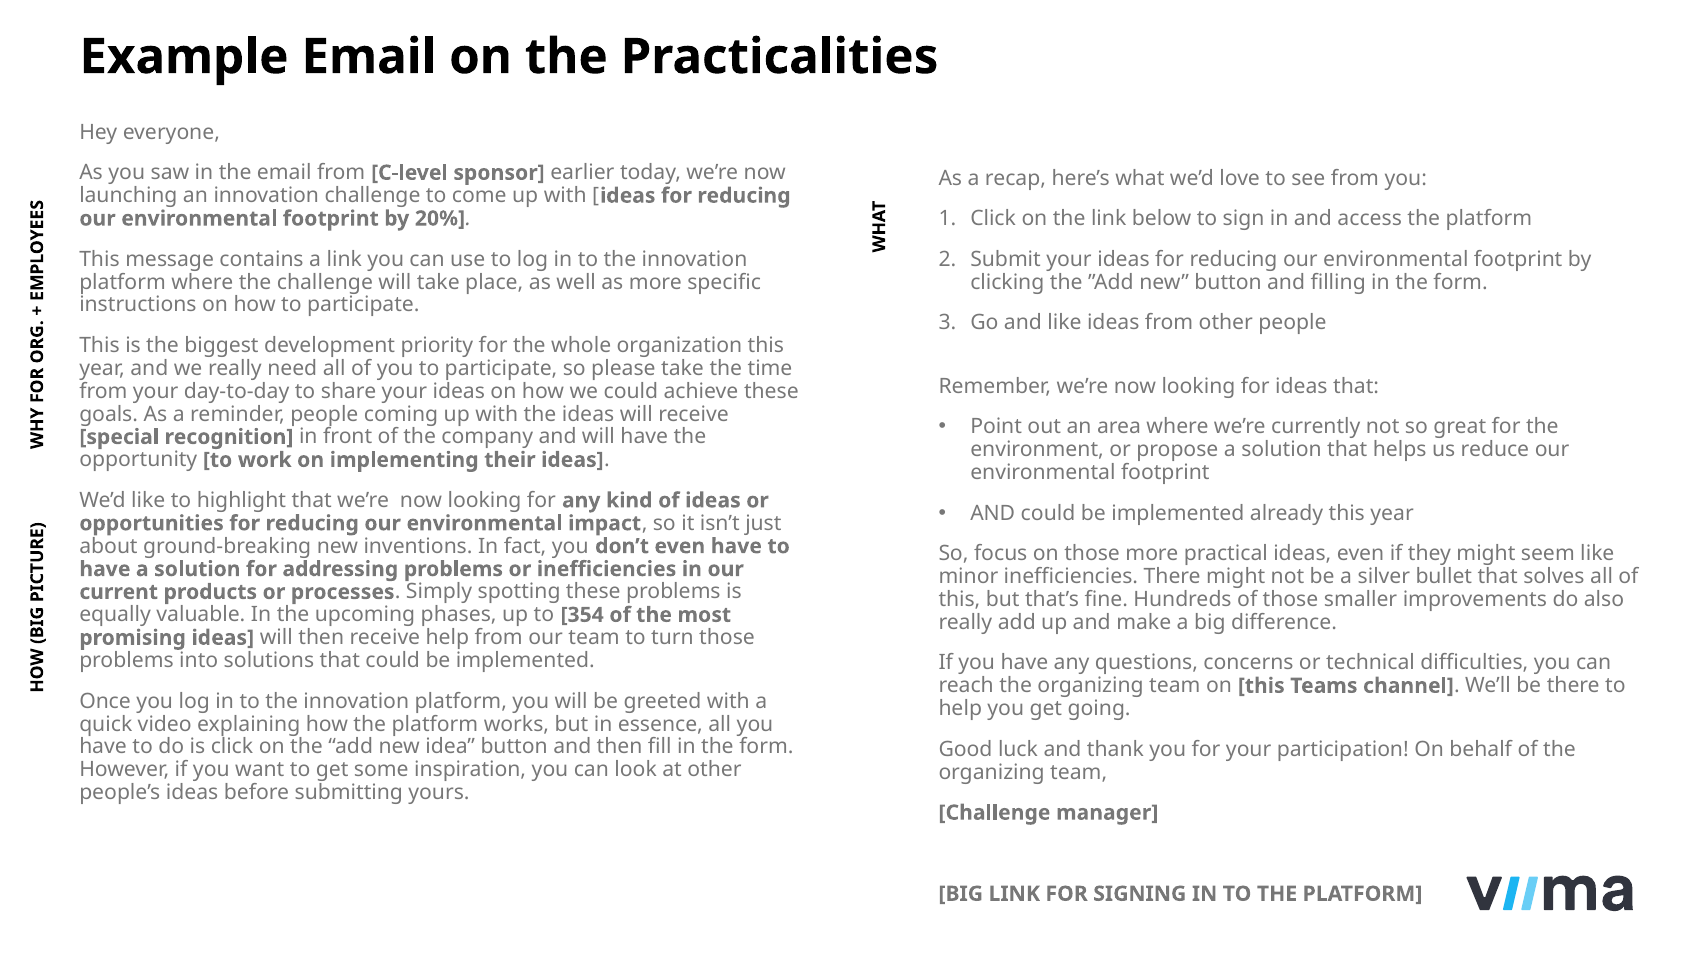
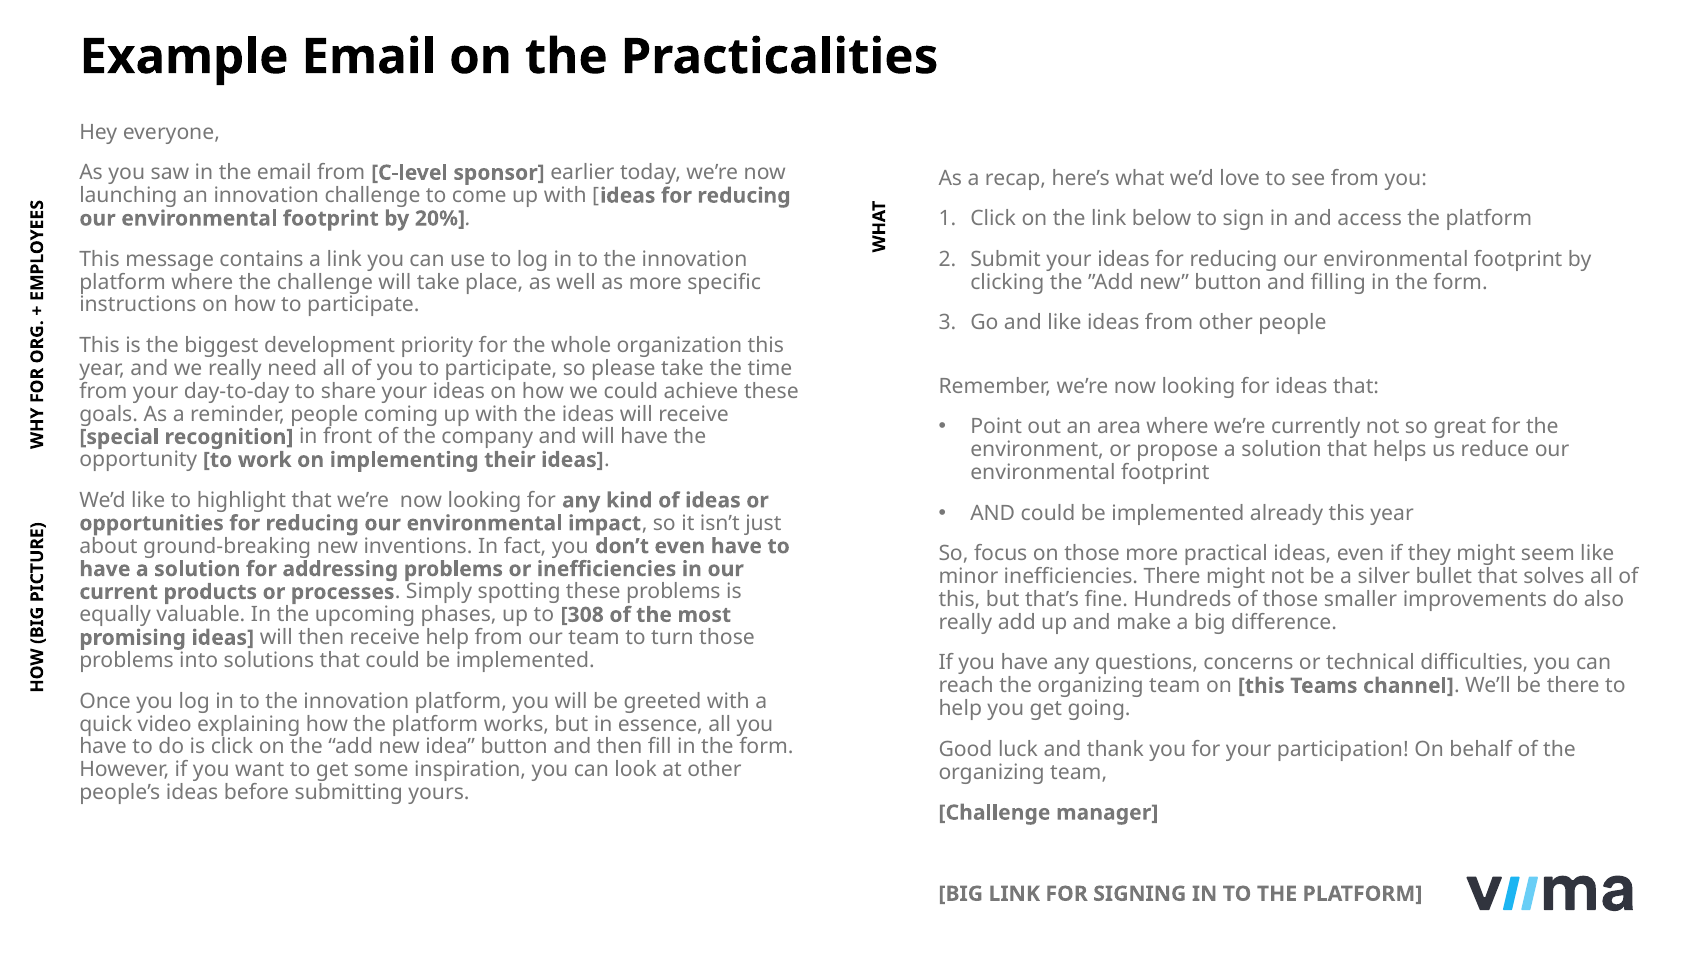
354: 354 -> 308 (582, 615)
